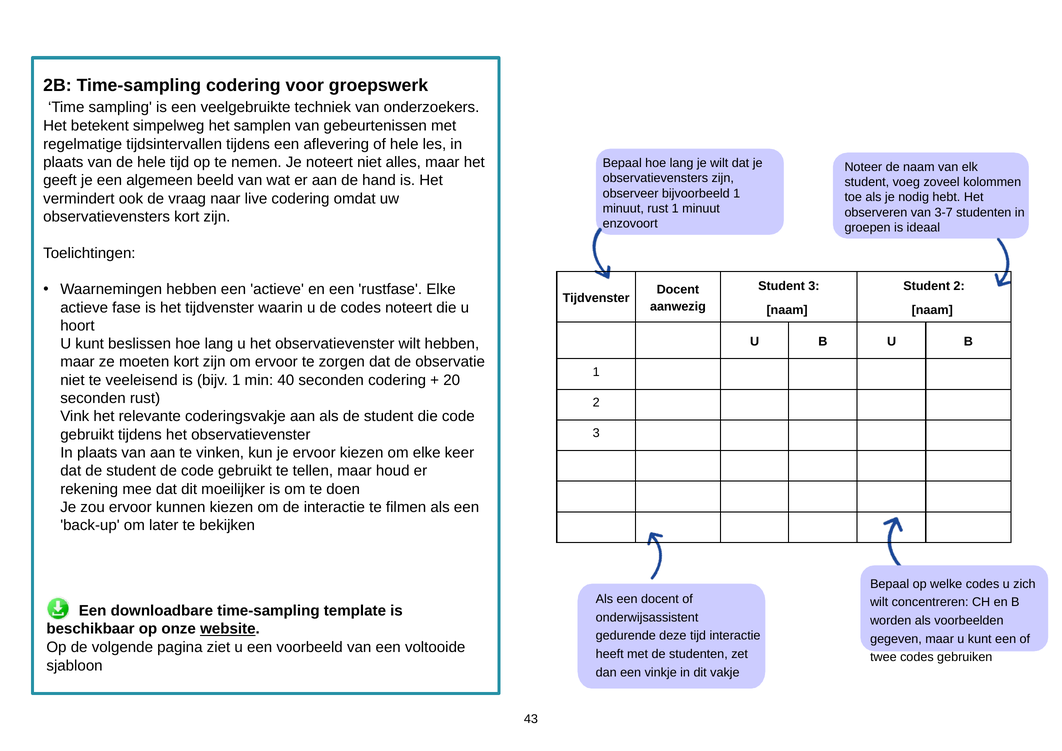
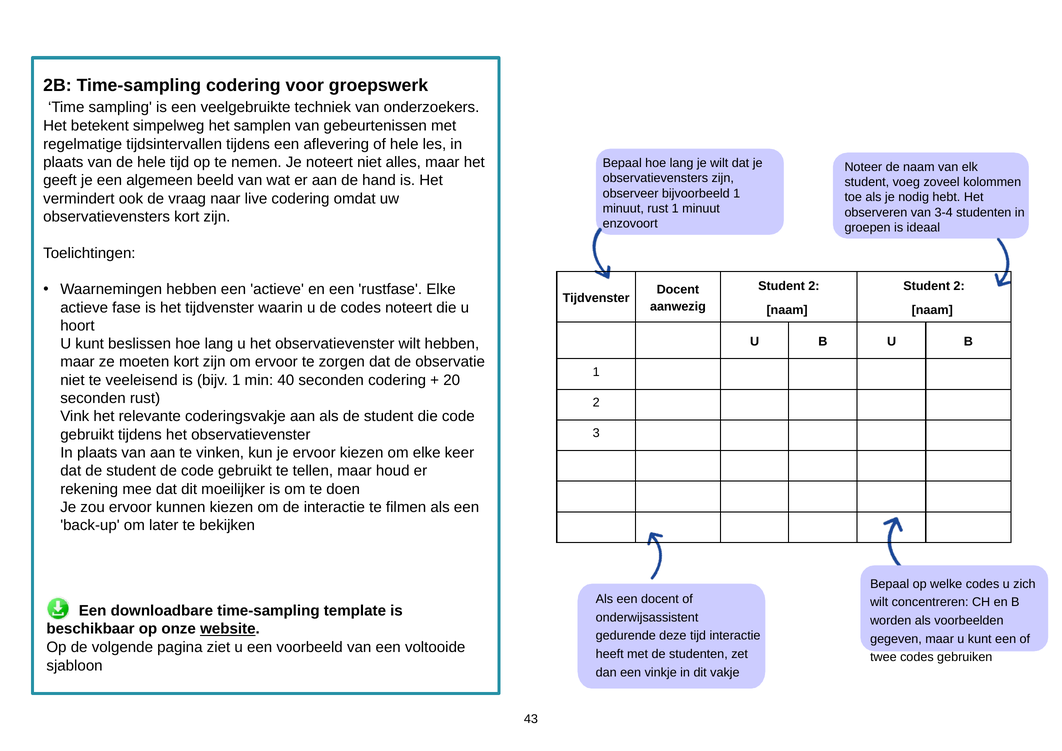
3-7: 3-7 -> 3-4 (944, 212)
3: 3 -> 2 (814, 286)
